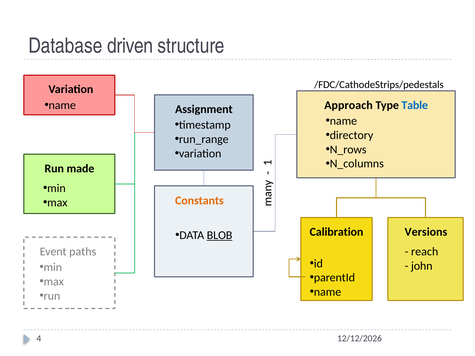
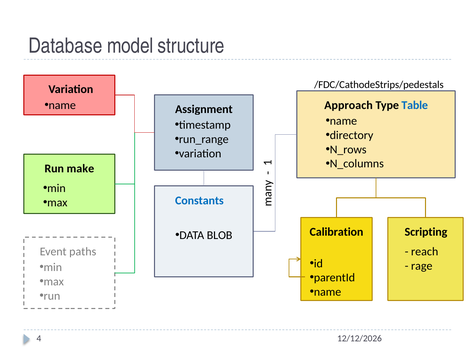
driven: driven -> model (130, 46)
made: made -> make (80, 169)
Constants colour: orange -> blue (199, 201)
Versions: Versions -> Scripting (426, 232)
BLOB underline: present -> none (220, 235)
john: john -> rage (422, 266)
